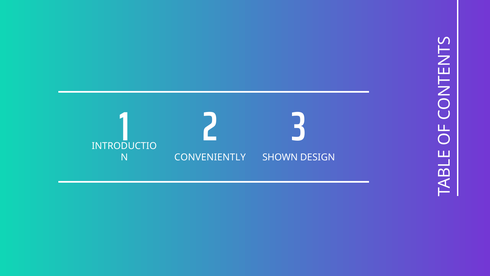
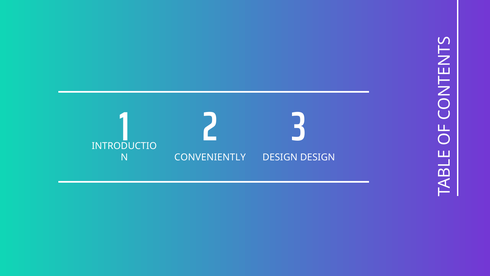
SHOWN: SHOWN -> DESIGN (280, 157)
